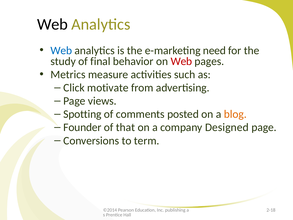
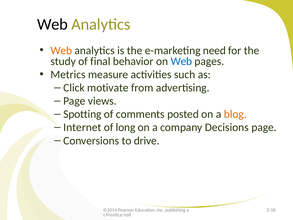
Web colour: blue -> orange (61, 50)
Web colour: red -> blue (181, 61)
Founder: Founder -> Internet (82, 127)
that: that -> long (126, 127)
Designed: Designed -> Decisions (227, 127)
term: term -> drive (147, 140)
